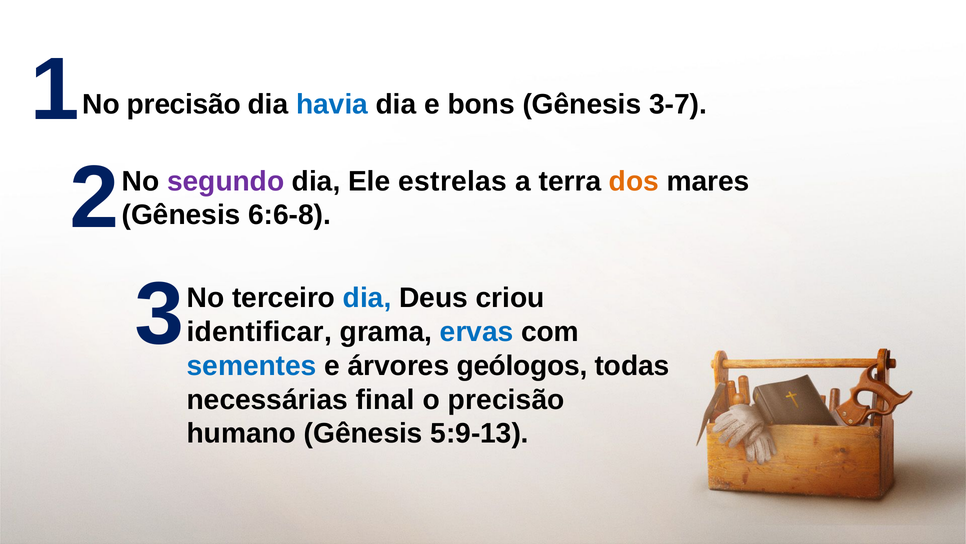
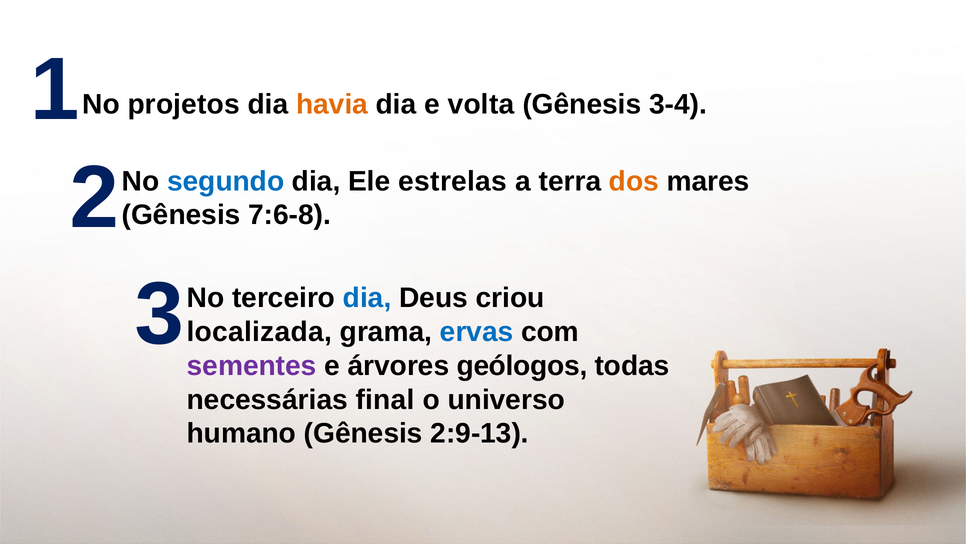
No precisão: precisão -> projetos (184, 104)
havia colour: blue -> orange (332, 104)
bons: bons -> volta (481, 104)
3-7: 3-7 -> 3-4 (678, 104)
segundo colour: purple -> blue (226, 181)
6:6-8: 6:6-8 -> 7:6-8 (290, 215)
identificar: identificar -> localizada (259, 332)
sementes colour: blue -> purple (252, 365)
o precisão: precisão -> universo (506, 399)
5:9-13: 5:9-13 -> 2:9-13 (480, 433)
